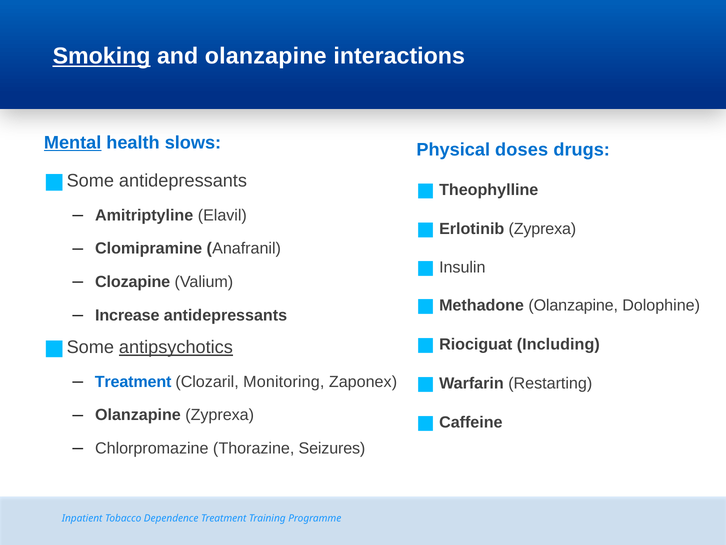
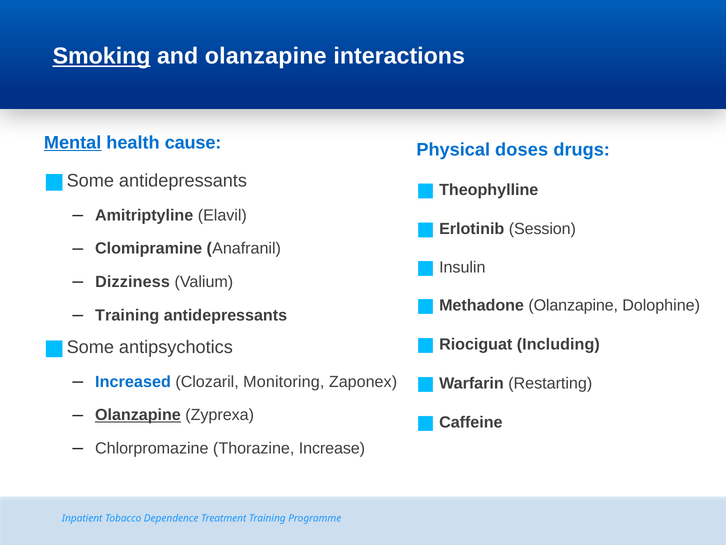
slows: slows -> cause (193, 142)
Zyprexa: Zyprexa -> Session (542, 229)
Clozapine: Clozapine -> Dizziness (133, 282)
Increase: Increase -> Training (127, 315)
antipsychotics underline: present -> none (176, 347)
Treatment: Treatment -> Increased (133, 381)
Olanzapine underline: none -> present (138, 415)
Seizures: Seizures -> Increase (332, 448)
